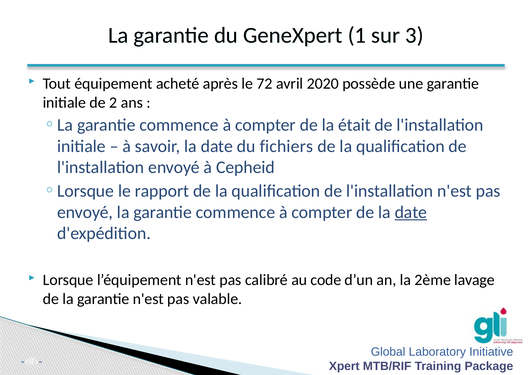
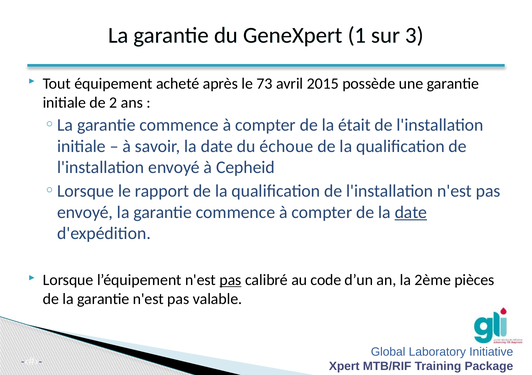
72: 72 -> 73 (265, 84)
2020: 2020 -> 2015 (323, 84)
fichiers: fichiers -> échoue (286, 146)
pas underline: none -> present (230, 280)
lavage: lavage -> pièces (474, 280)
